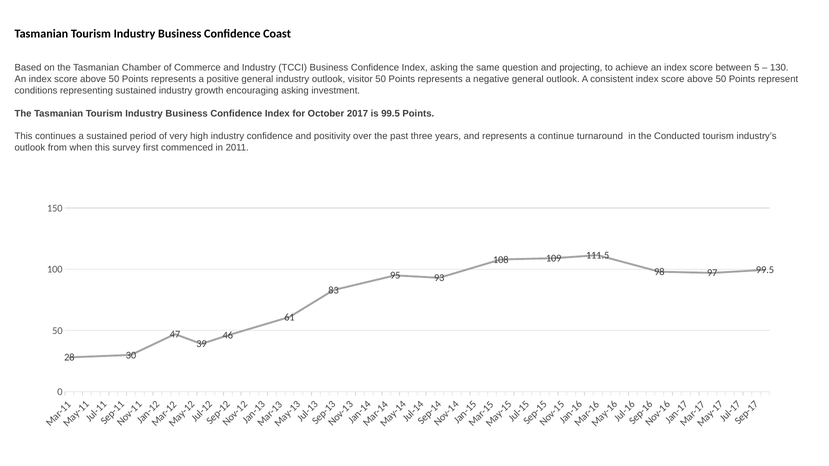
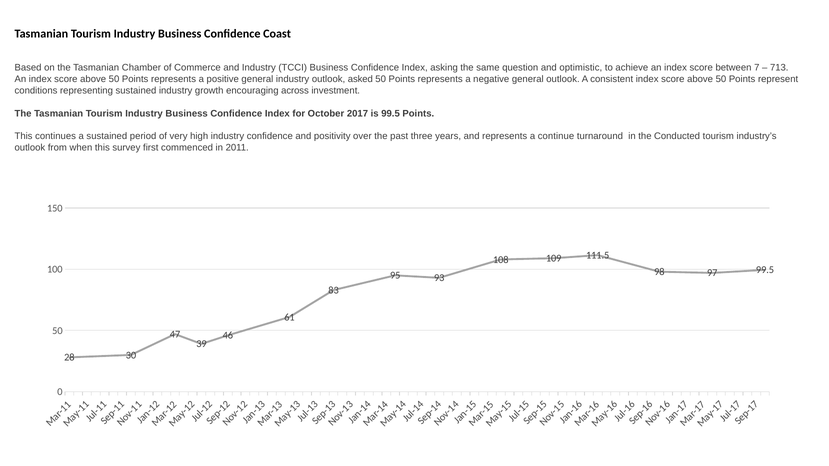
projecting: projecting -> optimistic (581, 68)
5: 5 -> 7 (757, 68)
130: 130 -> 713 (779, 68)
visitor: visitor -> asked (360, 79)
encouraging asking: asking -> across (295, 91)
